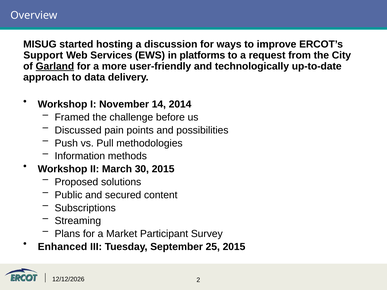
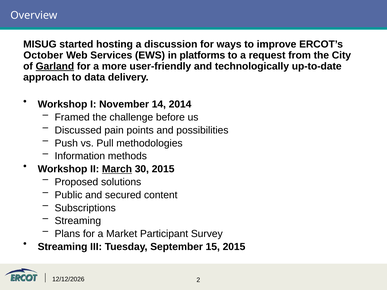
Support: Support -> October (43, 55)
March underline: none -> present (117, 169)
Enhanced: Enhanced -> Streaming (63, 247)
25: 25 -> 15 (213, 247)
